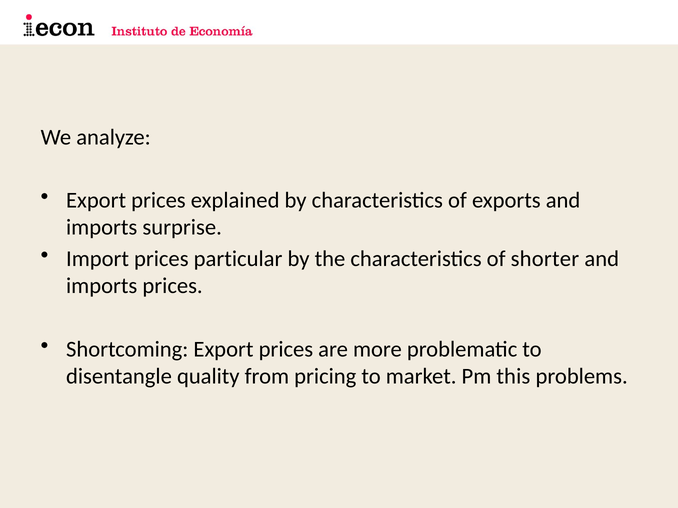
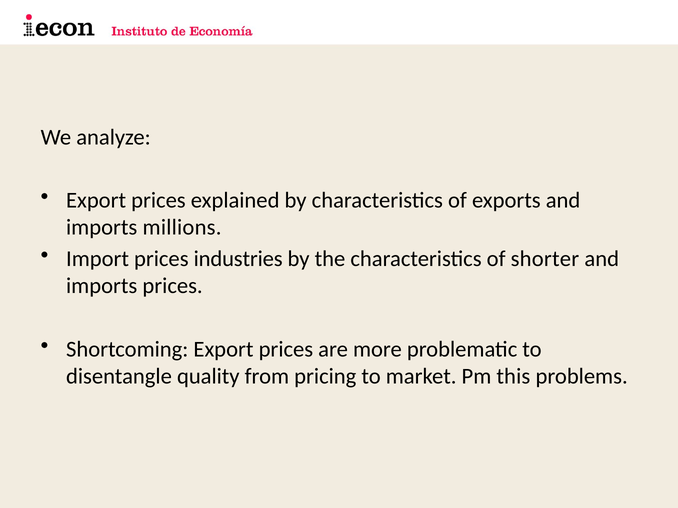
surprise: surprise -> millions (182, 228)
particular: particular -> industries (238, 259)
